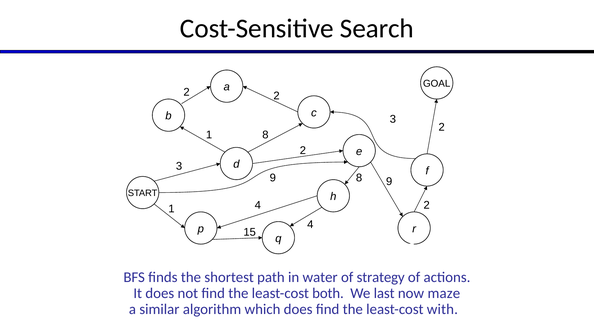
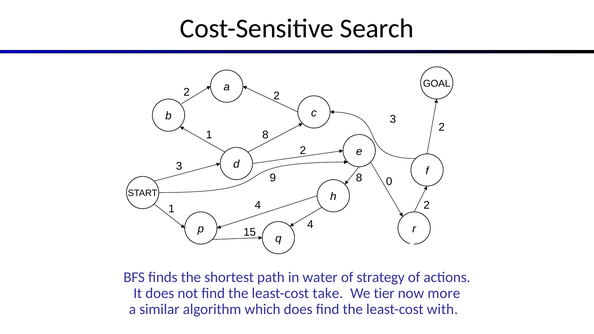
9 9: 9 -> 0 (389, 182)
both: both -> take (328, 293)
last: last -> tier (384, 293)
maze: maze -> more (444, 293)
